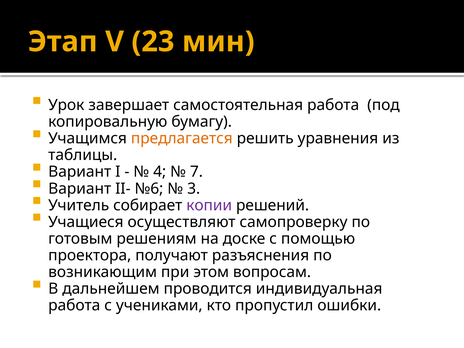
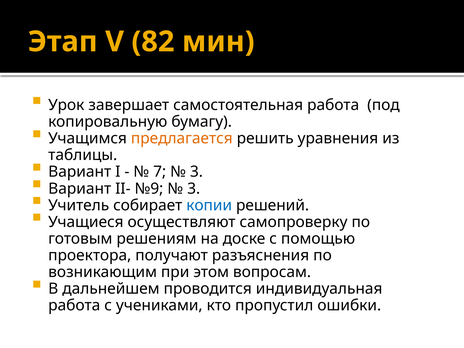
23: 23 -> 82 (153, 42)
4: 4 -> 7 (160, 172)
7: 7 -> 3 (196, 172)
№6: №6 -> №9 (149, 189)
копии colour: purple -> blue (209, 205)
